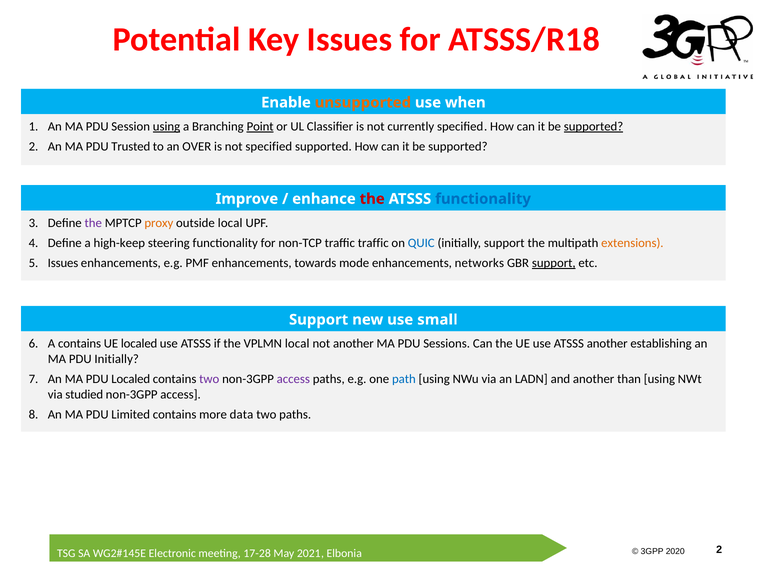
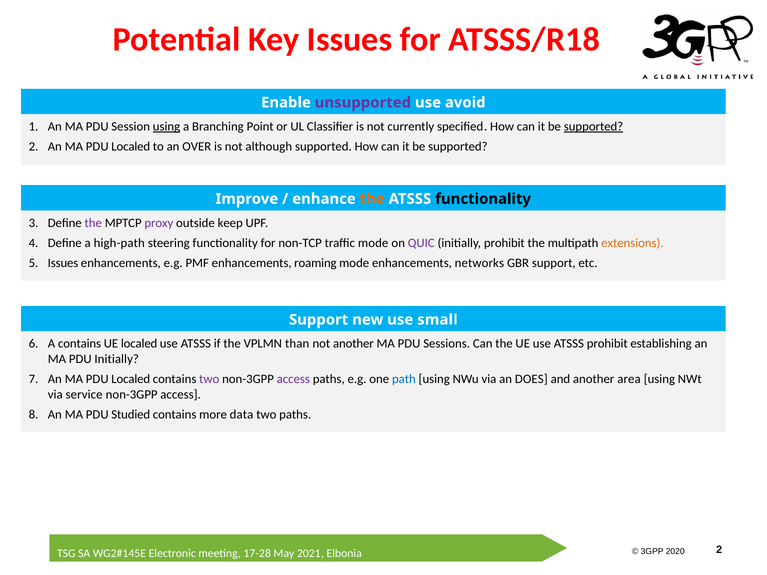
unsupported colour: orange -> purple (363, 103)
when: when -> avoid (465, 103)
Point underline: present -> none (260, 127)
Trusted: Trusted -> Localed (131, 147)
not specified: specified -> although (269, 147)
the colour: red -> orange (372, 199)
functionality colour: blue -> black (483, 199)
proxy colour: orange -> purple (159, 223)
outside local: local -> keep (230, 223)
high-keep: high-keep -> high-path (119, 243)
traffic traffic: traffic -> mode (373, 243)
QUIC colour: blue -> purple (421, 243)
initially support: support -> prohibit (504, 243)
towards: towards -> roaming (315, 263)
support underline: present -> none (554, 263)
VPLMN local: local -> than (297, 344)
ATSSS another: another -> prohibit (607, 344)
LADN: LADN -> DOES (531, 379)
than: than -> area (629, 379)
studied: studied -> service (84, 395)
Limited: Limited -> Studied (131, 415)
